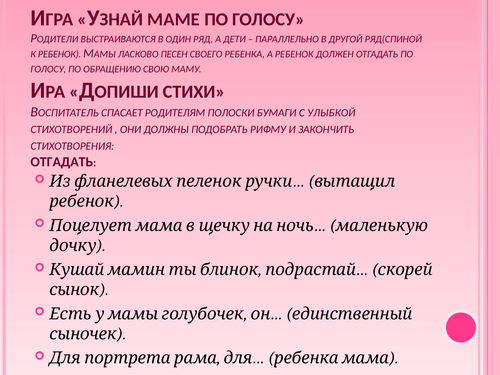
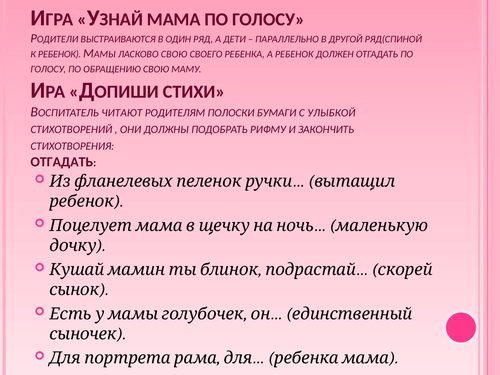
МАМЕ: МАМЕ -> МАМА (174, 19)
ЛАСКОВО ПЕСЕН: ПЕСЕН -> СВОЮ (174, 54)
СПАСАЕТ: СПАСАЕТ -> ЧИТАЮТ (122, 113)
